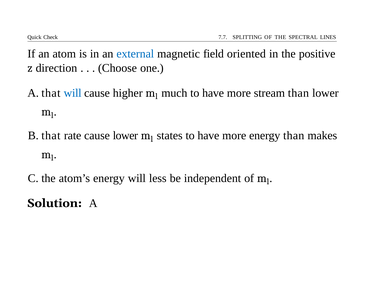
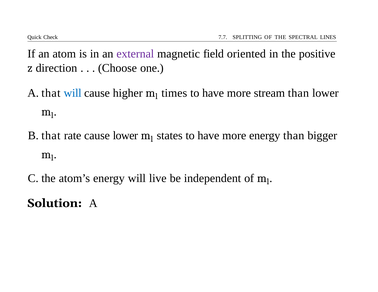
external colour: blue -> purple (135, 54)
much: much -> times (174, 93)
makes: makes -> bigger (322, 136)
less: less -> live (158, 178)
